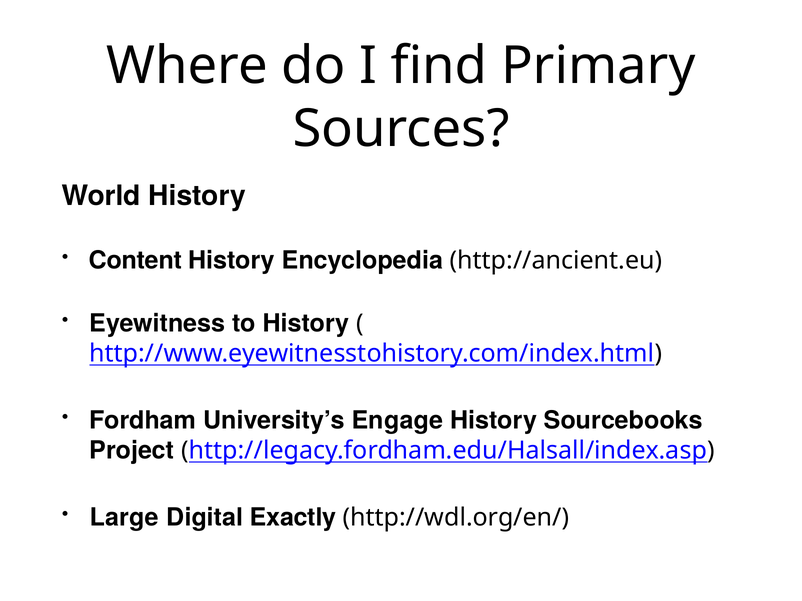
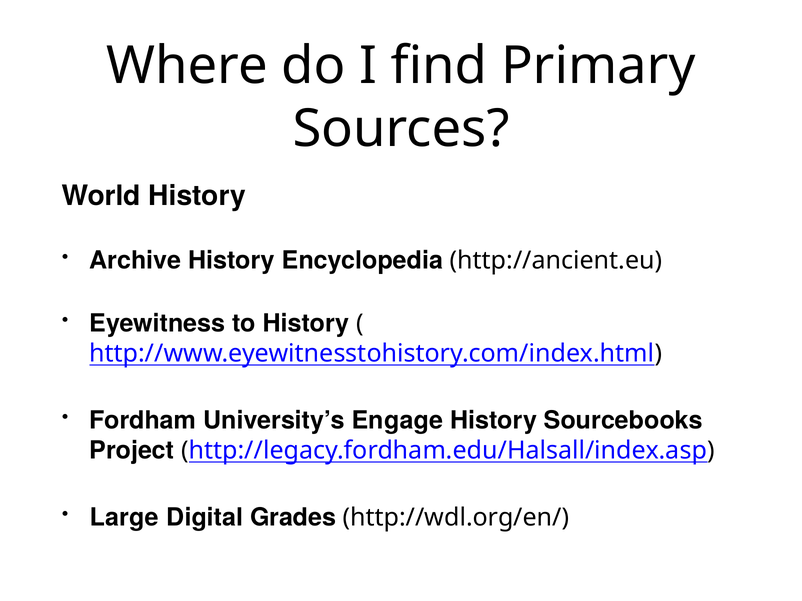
Content: Content -> Archive (135, 261)
Exactly: Exactly -> Grades (293, 518)
